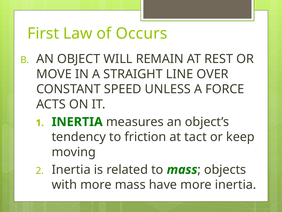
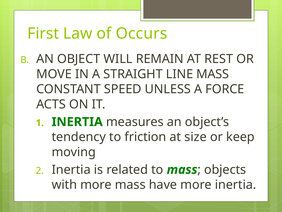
LINE OVER: OVER -> MASS (213, 74)
tact: tact -> size (196, 137)
